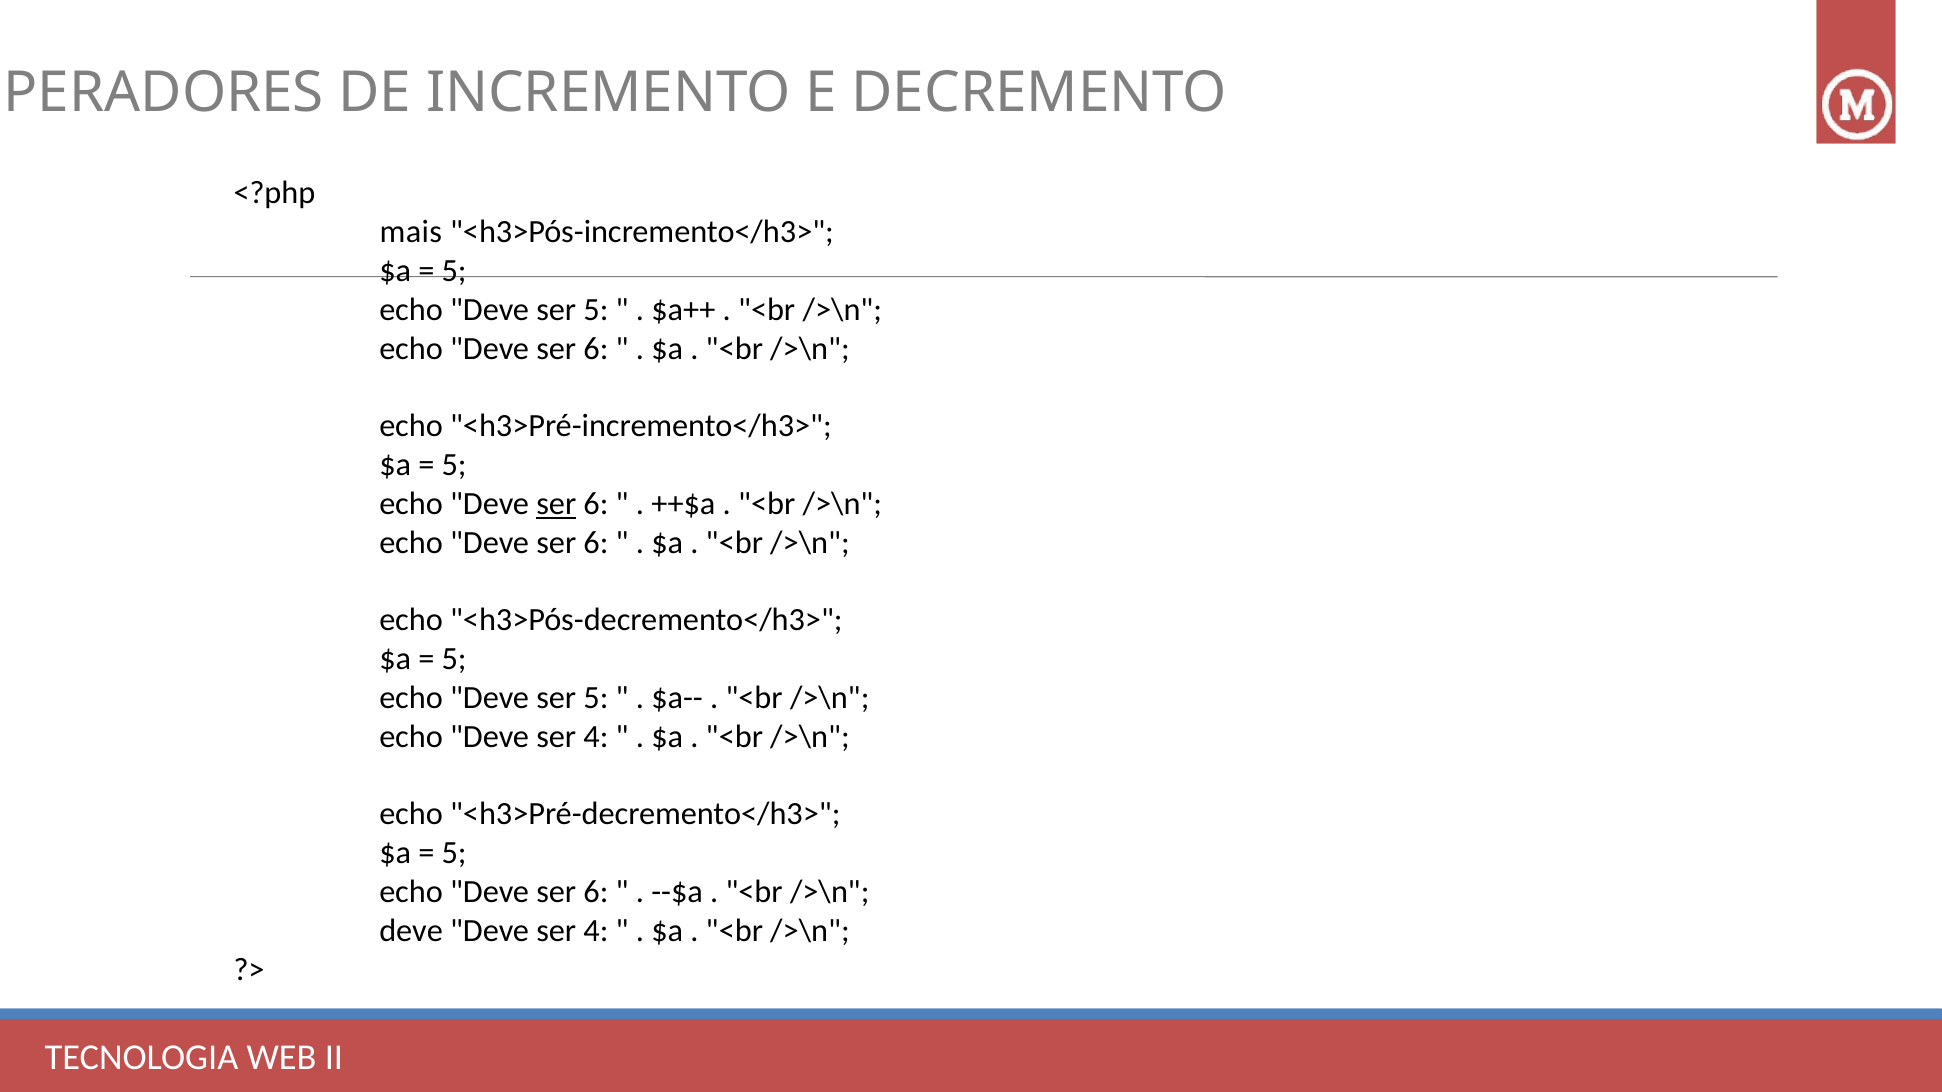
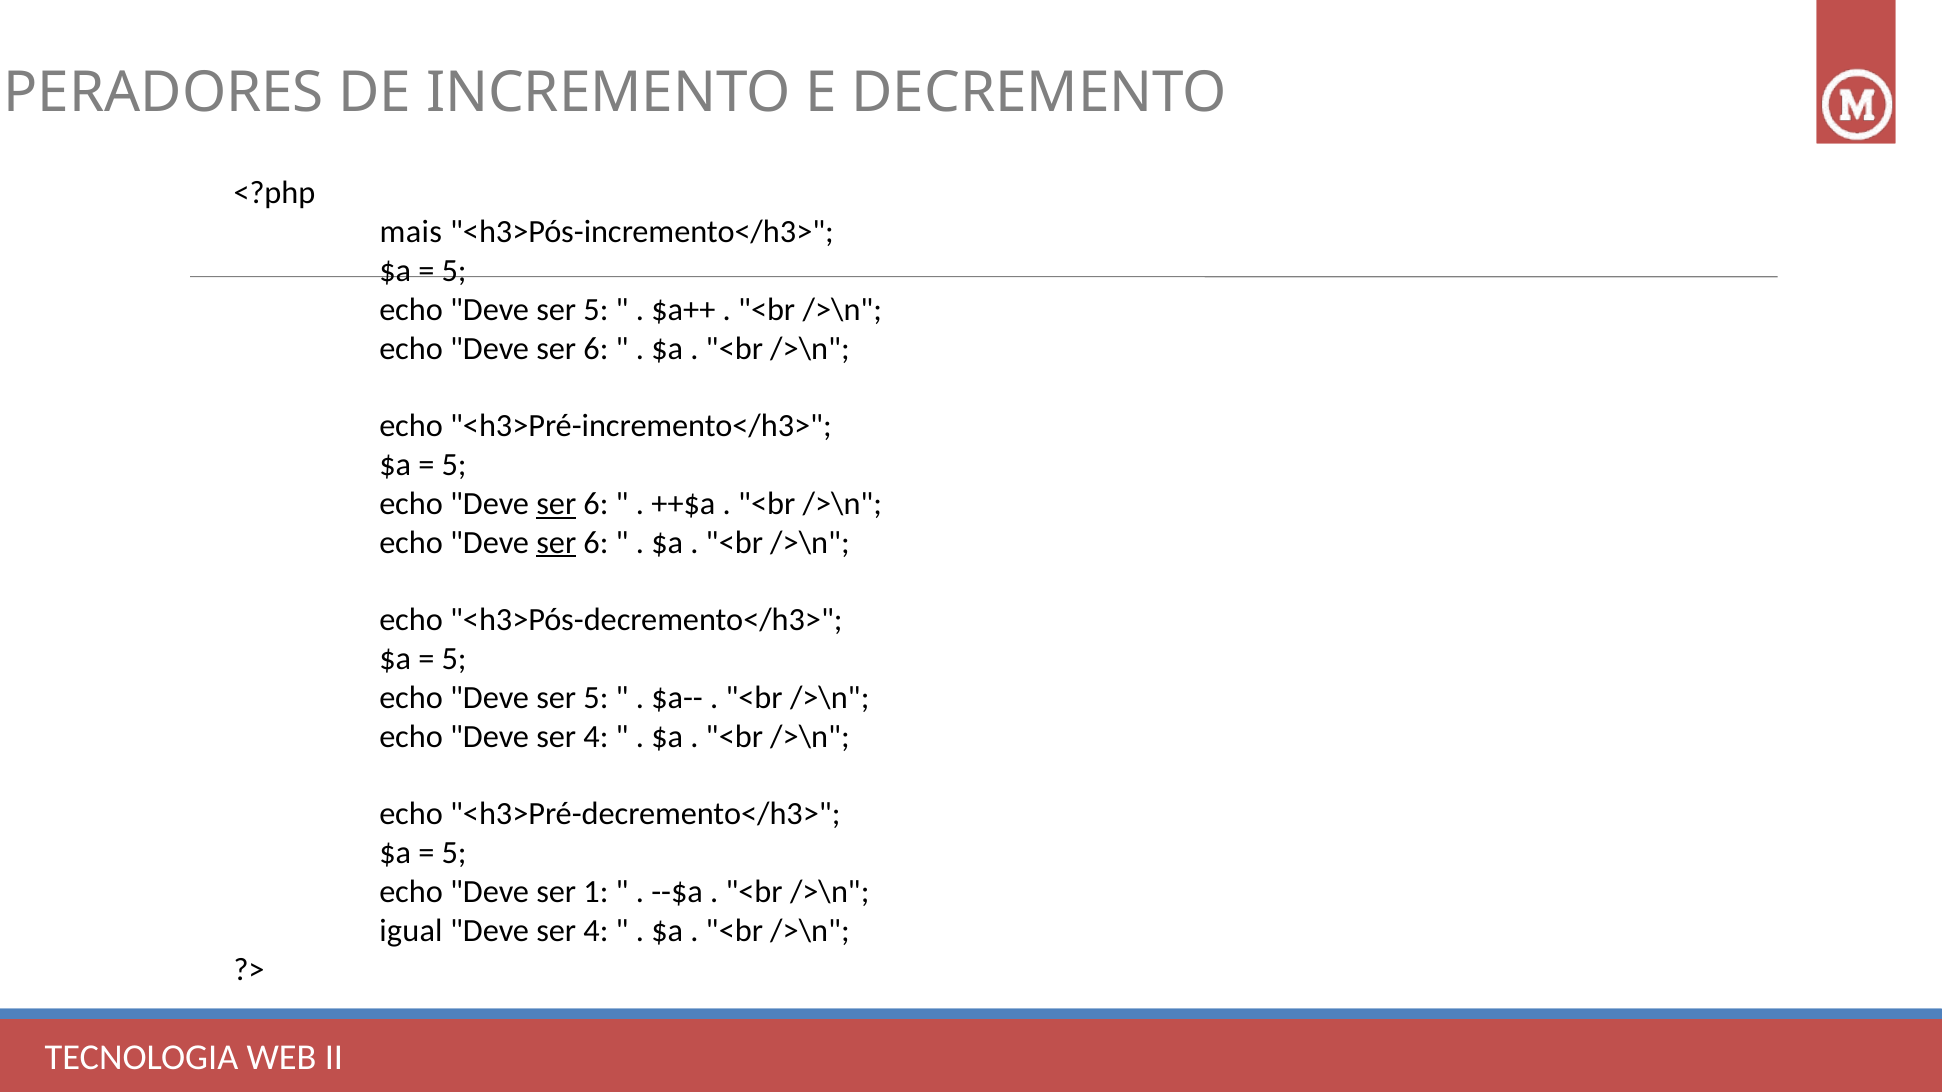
ser underline: none -> present (556, 543)
6: 6 -> 1 (596, 892)
deve: deve -> igual (411, 931)
